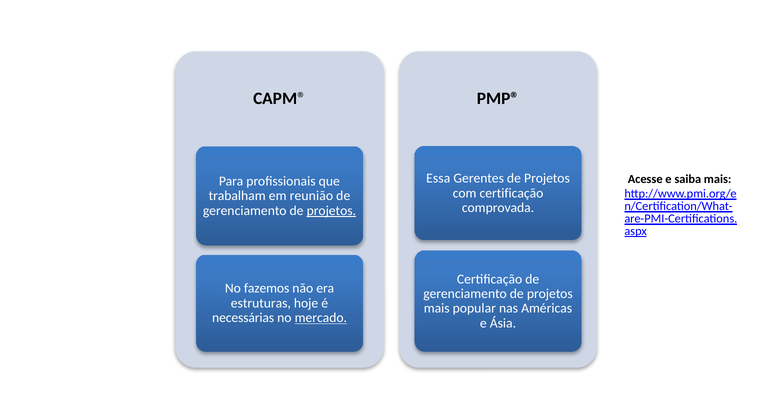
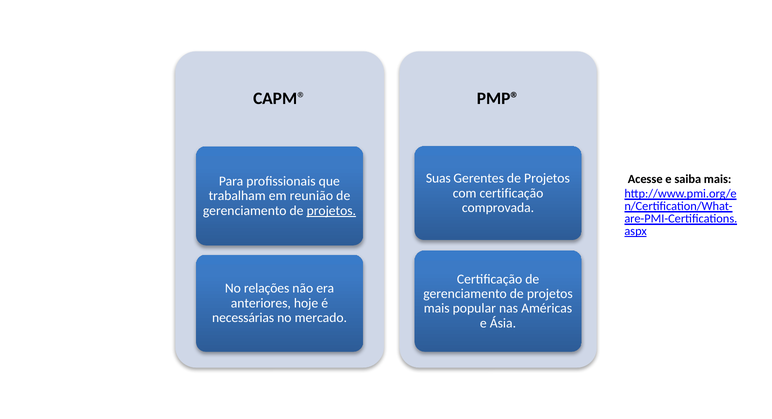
Essa: Essa -> Suas (438, 178)
fazemos: fazemos -> relações (267, 288)
estruturas: estruturas -> anteriores (261, 303)
mercado underline: present -> none (321, 318)
